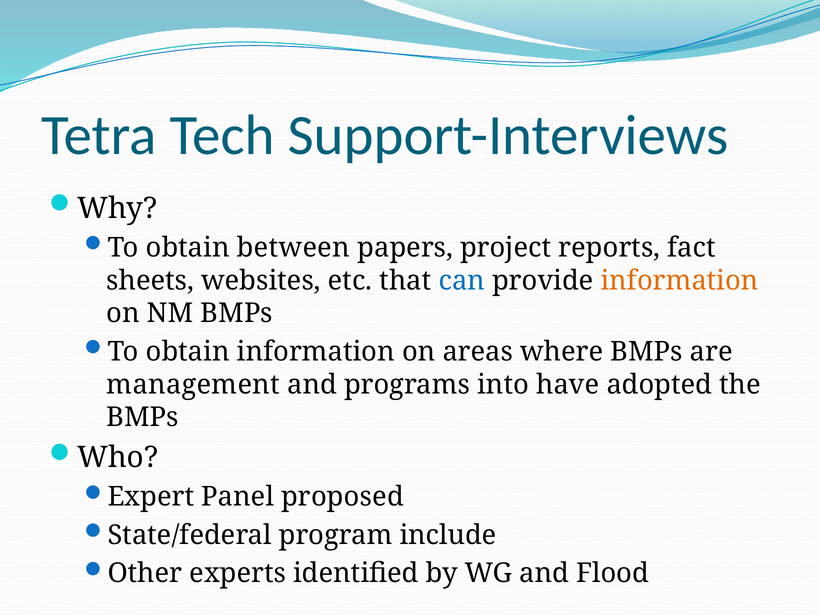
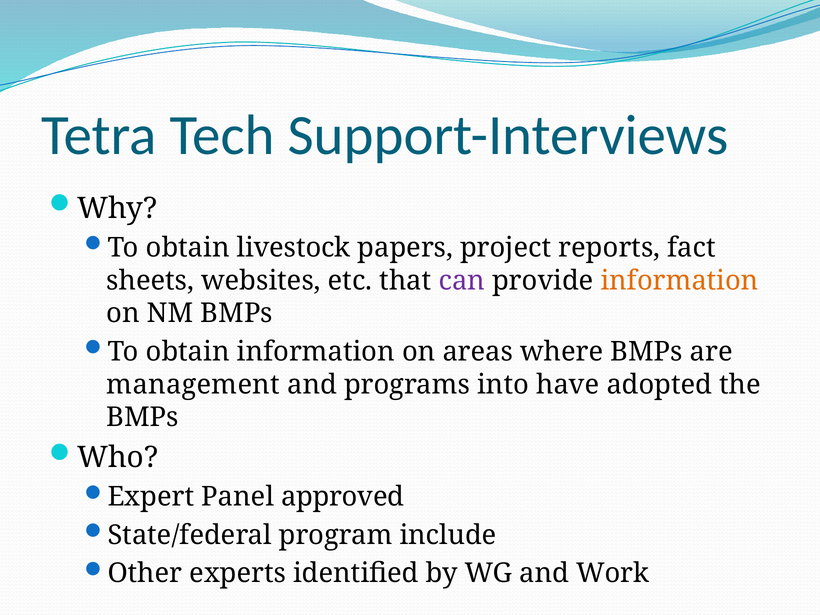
between: between -> livestock (294, 248)
can colour: blue -> purple (462, 281)
proposed: proposed -> approved (343, 497)
Flood: Flood -> Work (613, 573)
